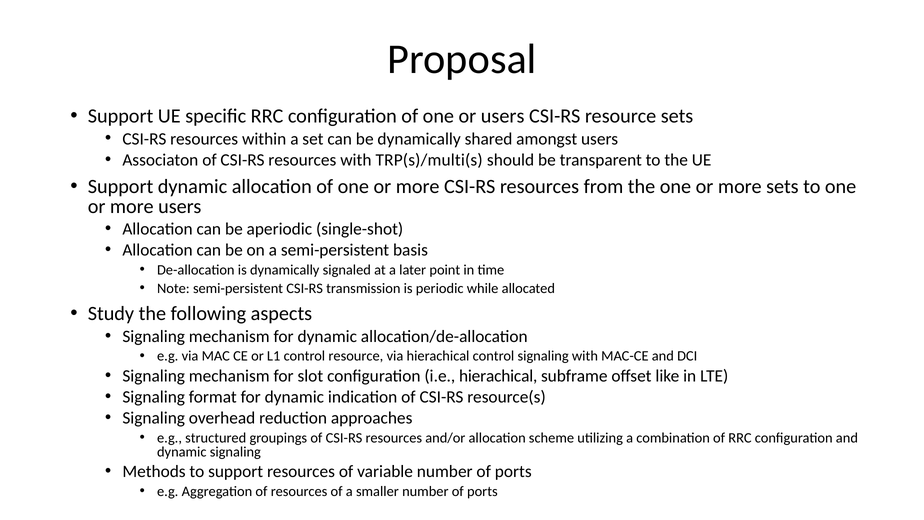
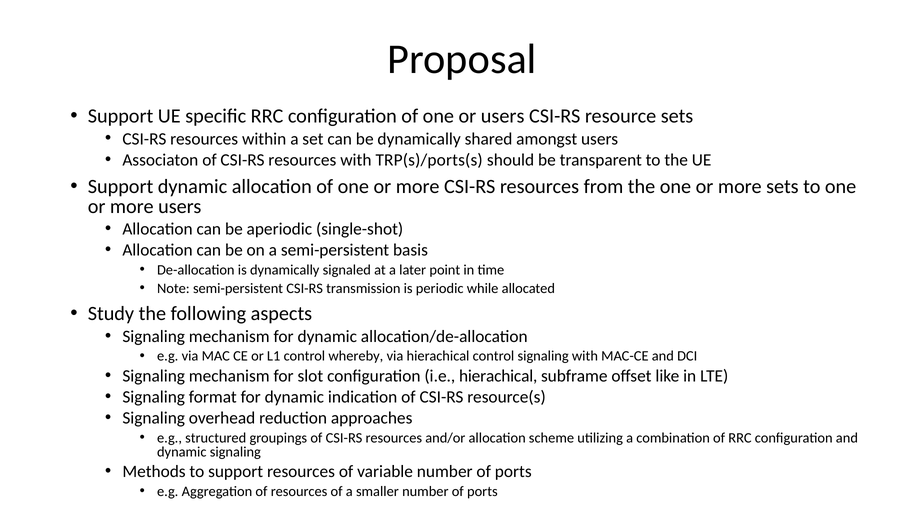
TRP(s)/multi(s: TRP(s)/multi(s -> TRP(s)/ports(s (429, 160)
control resource: resource -> whereby (356, 356)
